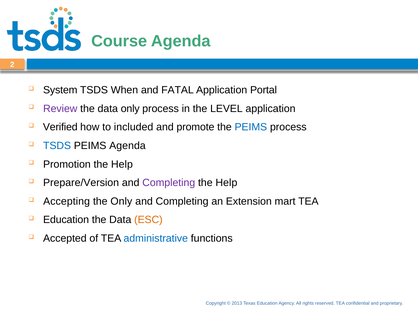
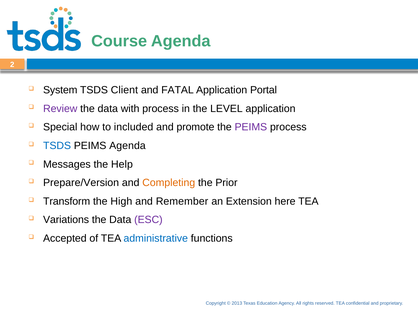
When: When -> Client (124, 90)
data only: only -> with (130, 108)
Verified: Verified -> Special (60, 127)
PEIMS colour: blue -> purple (251, 127)
Promotion: Promotion -> Messages (67, 164)
Completing colour: purple -> orange (169, 182)
Help: Help -> Prior (226, 182)
Accepting: Accepting -> Transform (67, 201)
the Only: Only -> High (121, 201)
Completing: Completing -> Remember (182, 201)
mart: mart -> here (285, 201)
Education: Education -> Variations (66, 220)
ESC colour: orange -> purple (148, 220)
